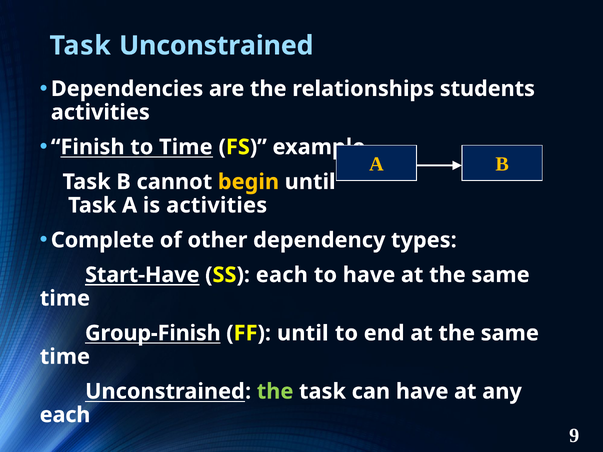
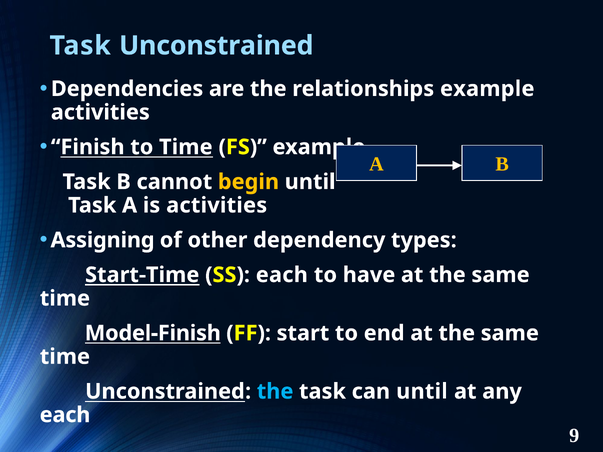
relationships students: students -> example (487, 89)
Complete: Complete -> Assigning (103, 240)
Start-Have: Start-Have -> Start-Time (142, 275)
Group-Finish: Group-Finish -> Model-Finish (153, 333)
FF until: until -> start (303, 333)
the colour: light green -> light blue (275, 392)
can have: have -> until (422, 392)
